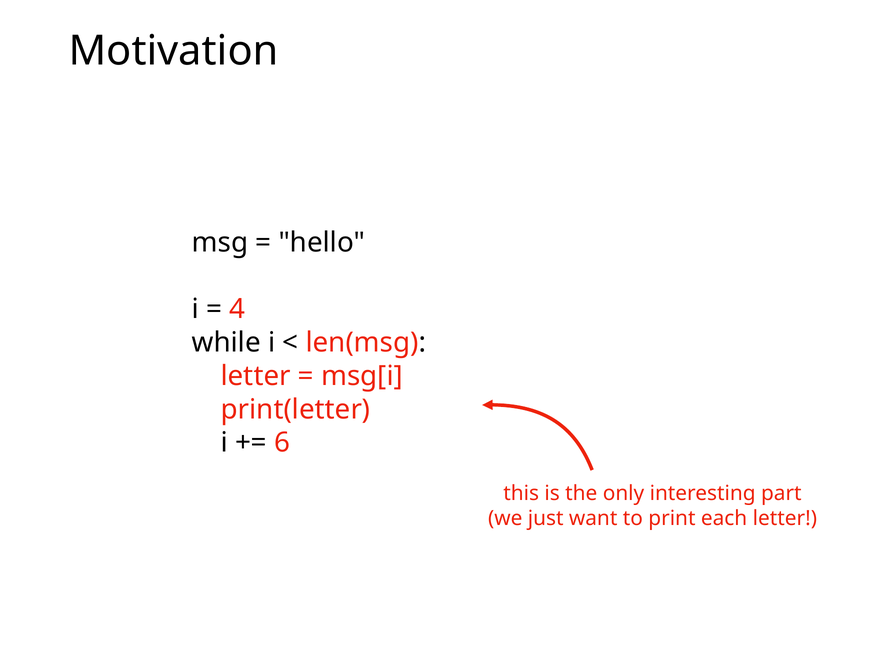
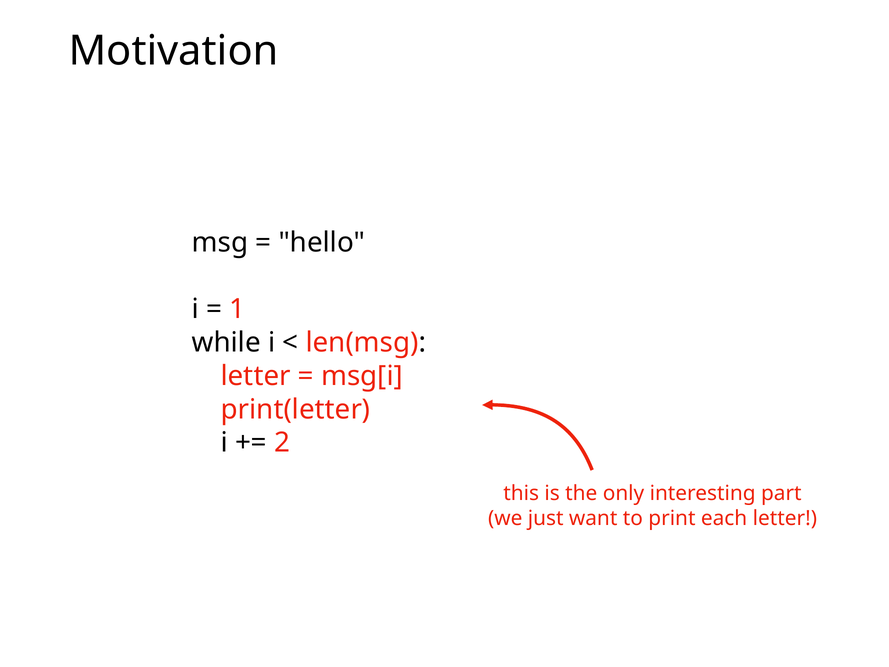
4: 4 -> 1 (237, 309)
6: 6 -> 2 (282, 443)
